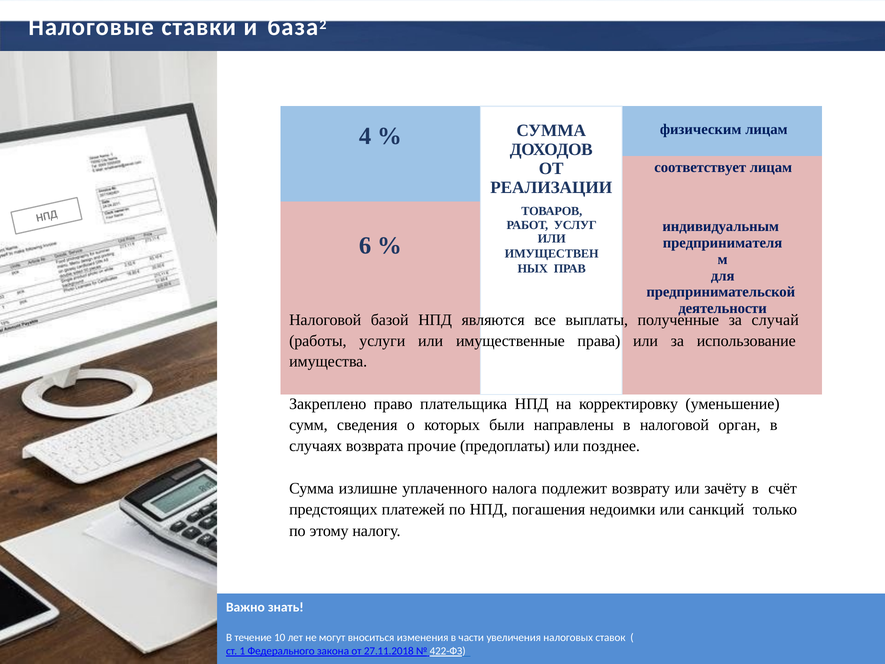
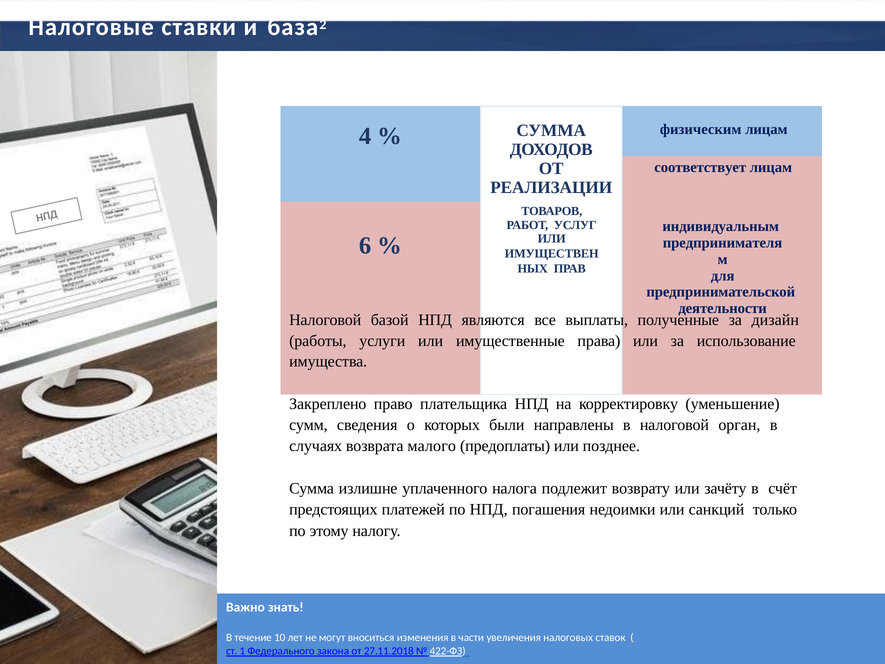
случай: случай -> дизайн (775, 320)
прочие: прочие -> малого (432, 446)
